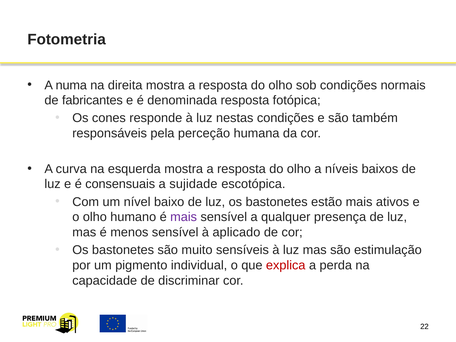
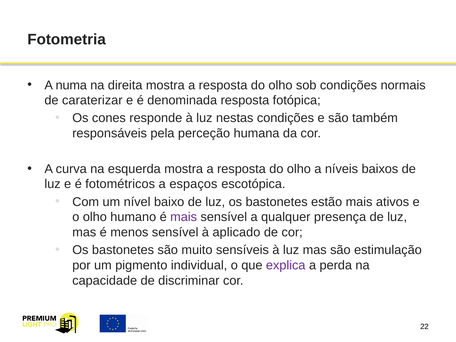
fabricantes: fabricantes -> caraterizar (92, 100)
consensuais: consensuais -> fotométricos (120, 184)
sujidade: sujidade -> espaços (193, 184)
explica colour: red -> purple (286, 265)
